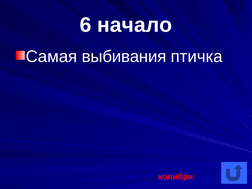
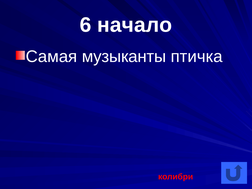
выбивания: выбивания -> музыканты (124, 57)
